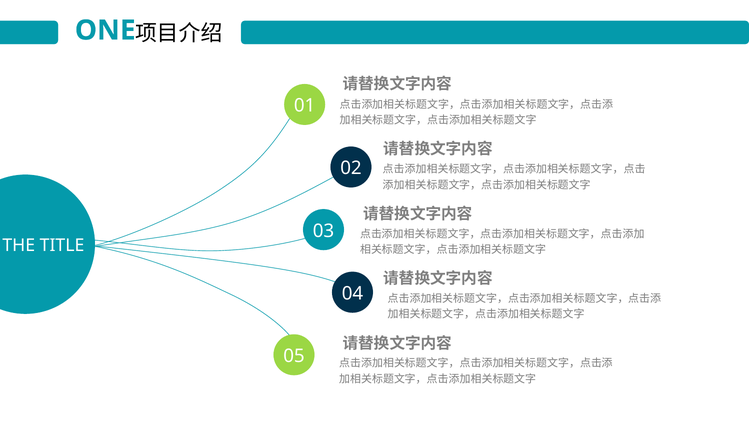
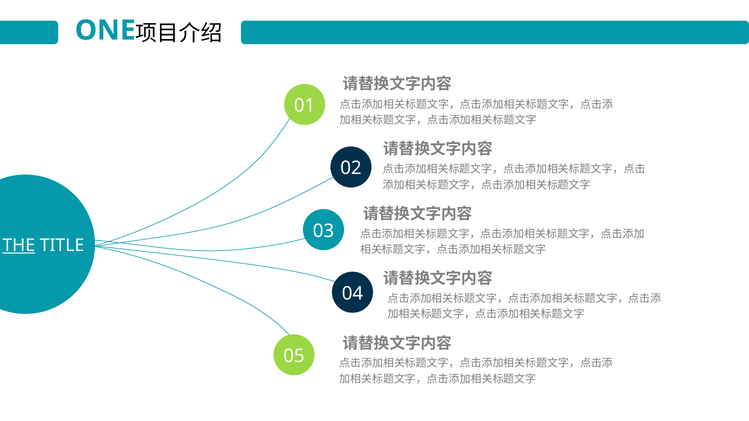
THE underline: none -> present (19, 246)
